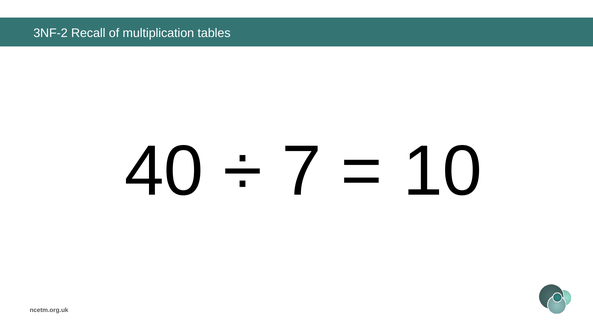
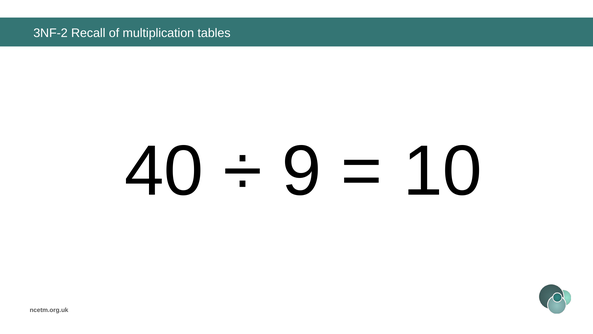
7: 7 -> 9 (301, 171)
